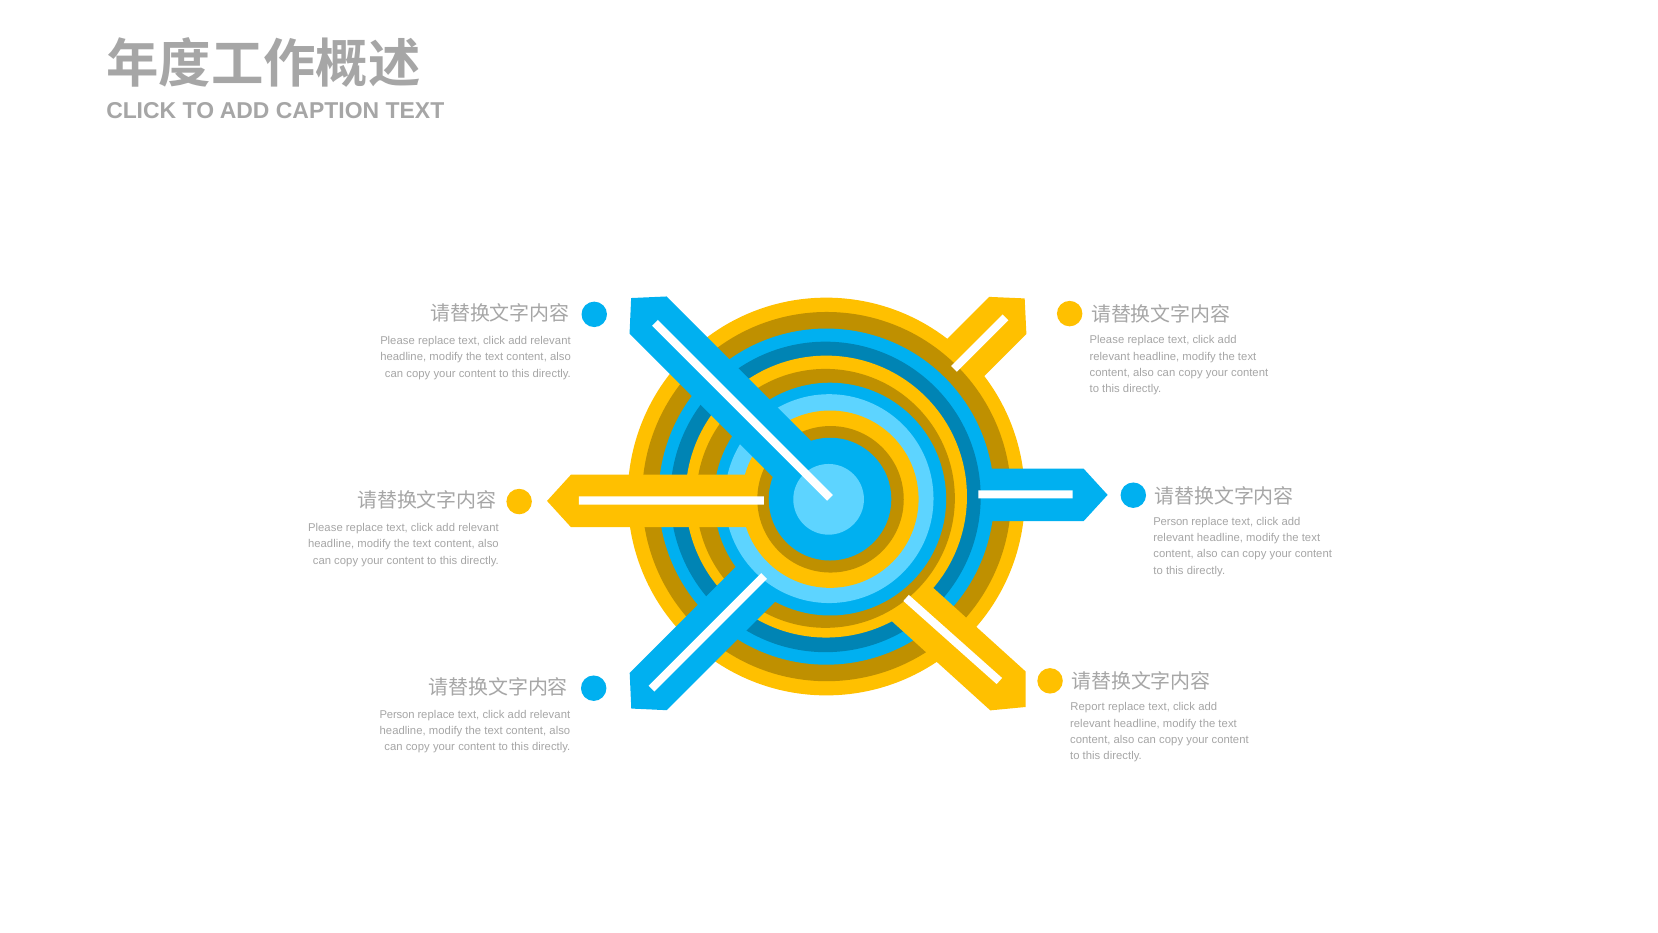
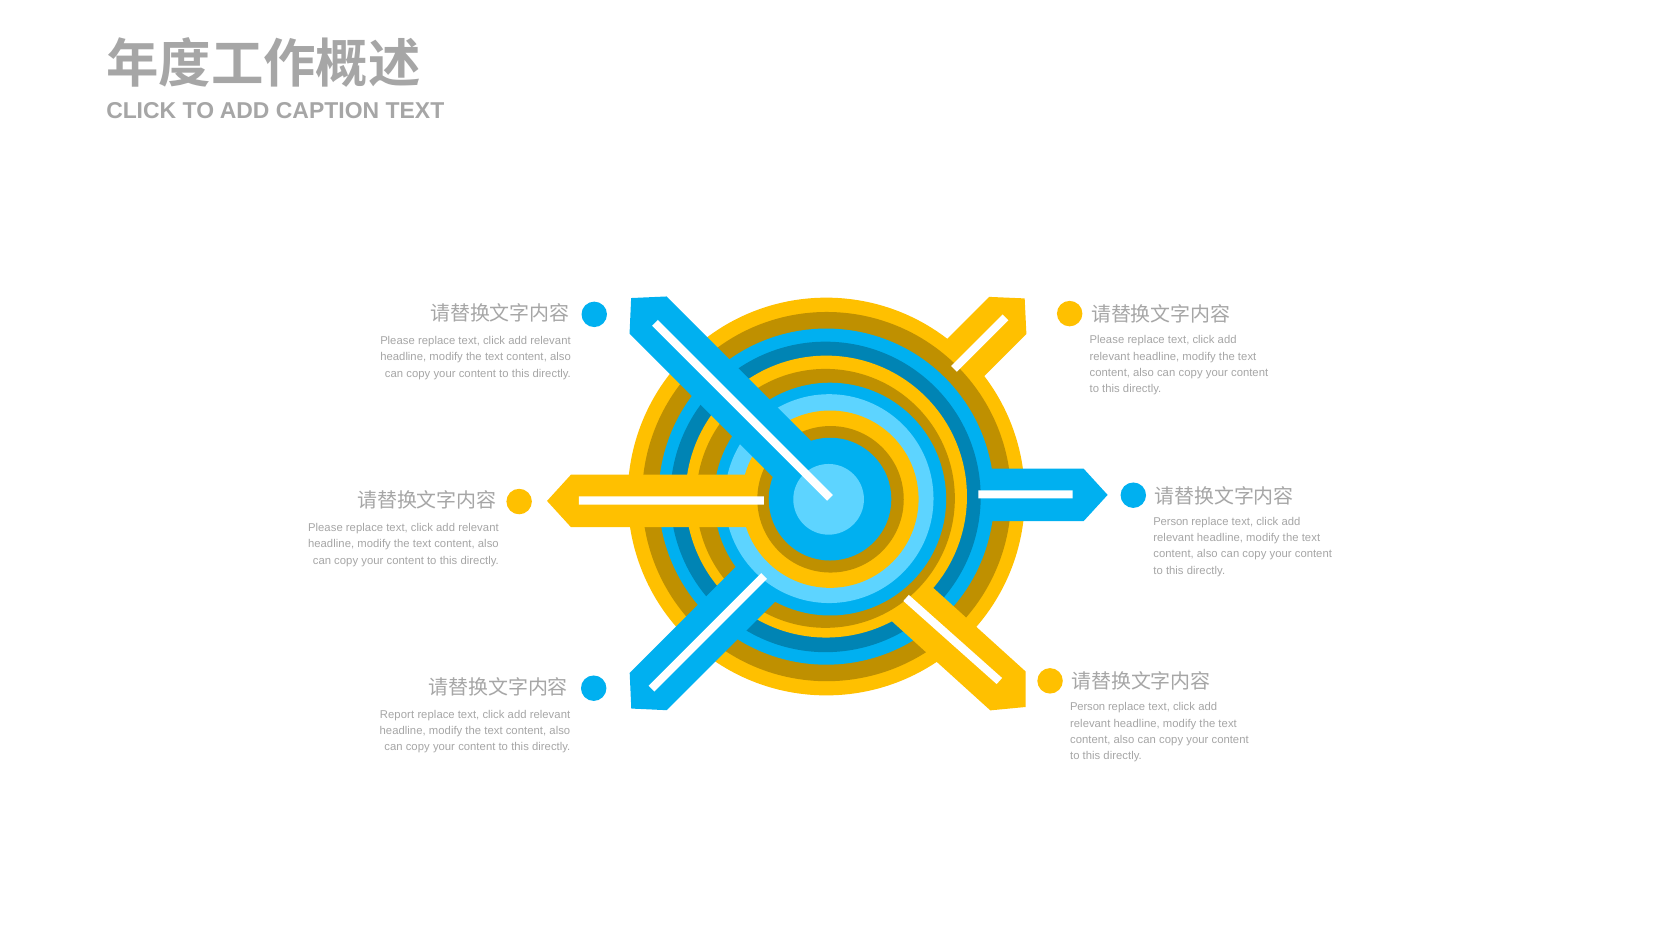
Report: Report -> Person (1088, 707)
Person: Person -> Report (397, 714)
